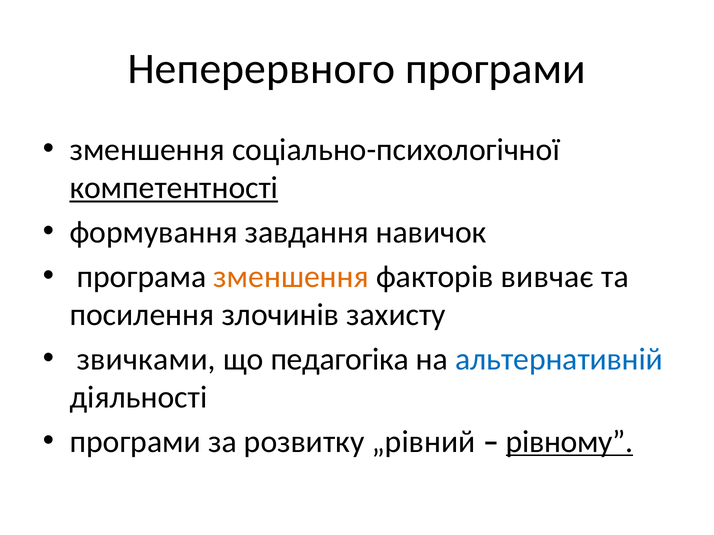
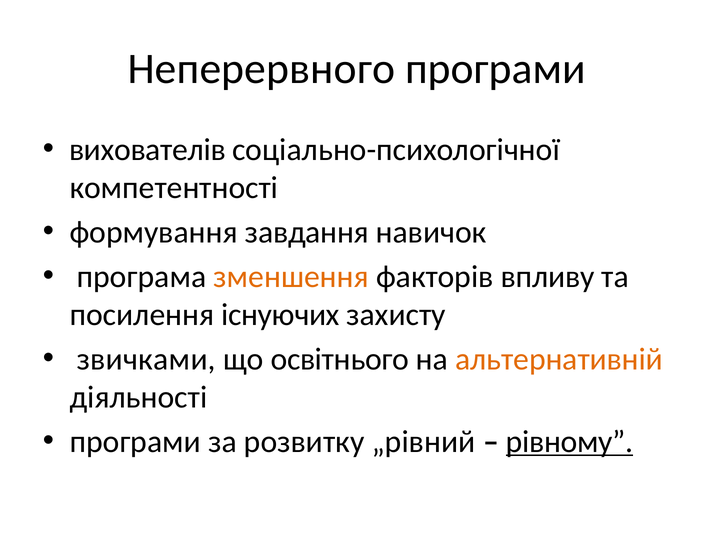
зменшення: зменшення -> вихователів (147, 150)
компетентності underline: present -> none (174, 188)
вивчає: вивчає -> впливу (548, 277)
злочинів: злочинів -> існуючих (280, 315)
педагогіка: педагогіка -> освітнього (340, 359)
альтернативній colour: blue -> orange (559, 359)
